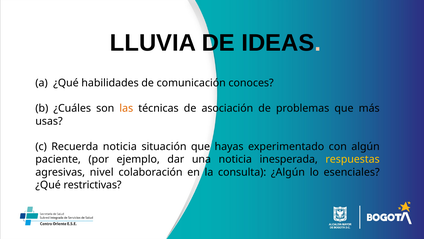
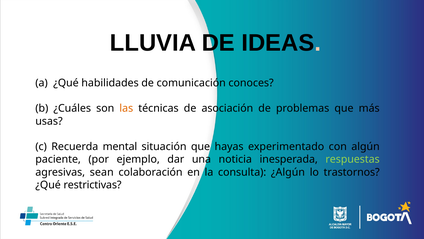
Recuerda noticia: noticia -> mental (120, 146)
respuestas colour: yellow -> light green (353, 159)
nivel: nivel -> sean (102, 172)
esenciales: esenciales -> trastornos (352, 172)
